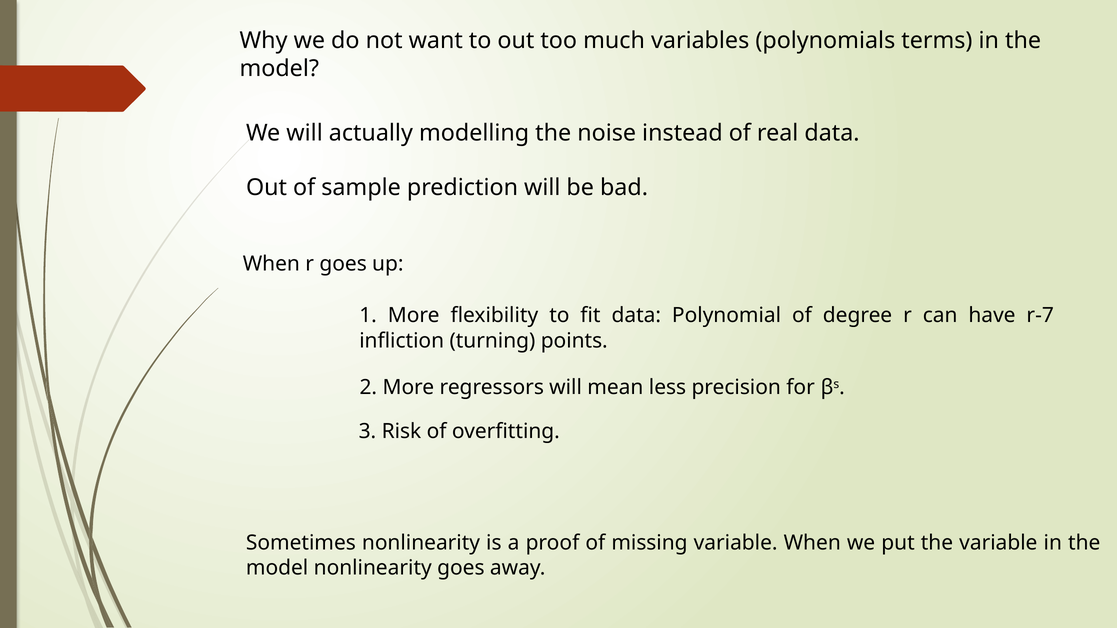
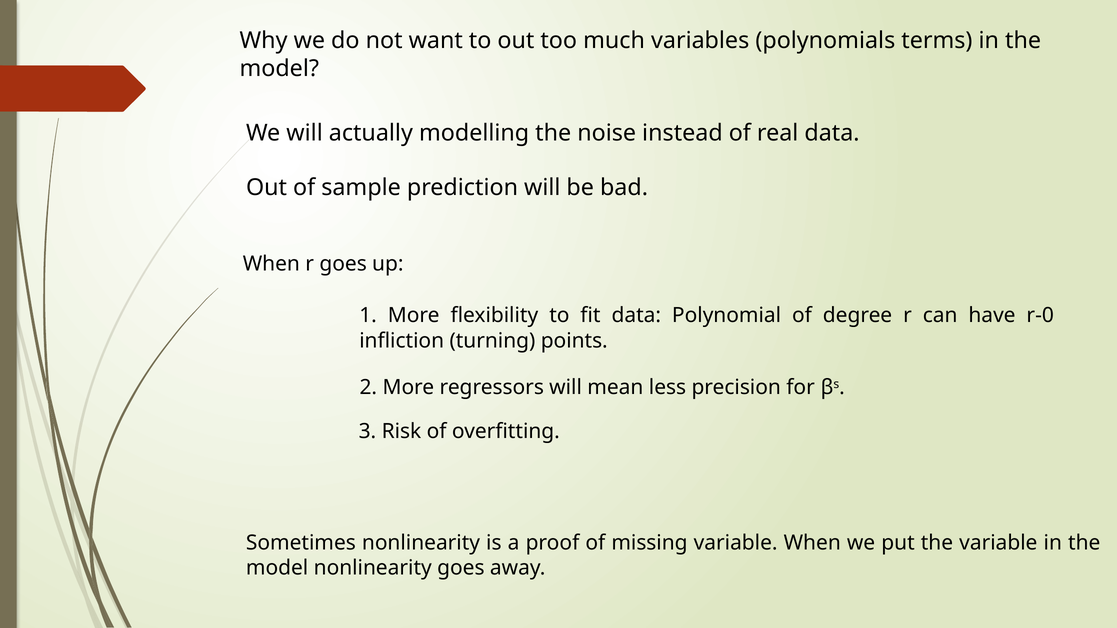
r-7: r-7 -> r-0 (1040, 316)
